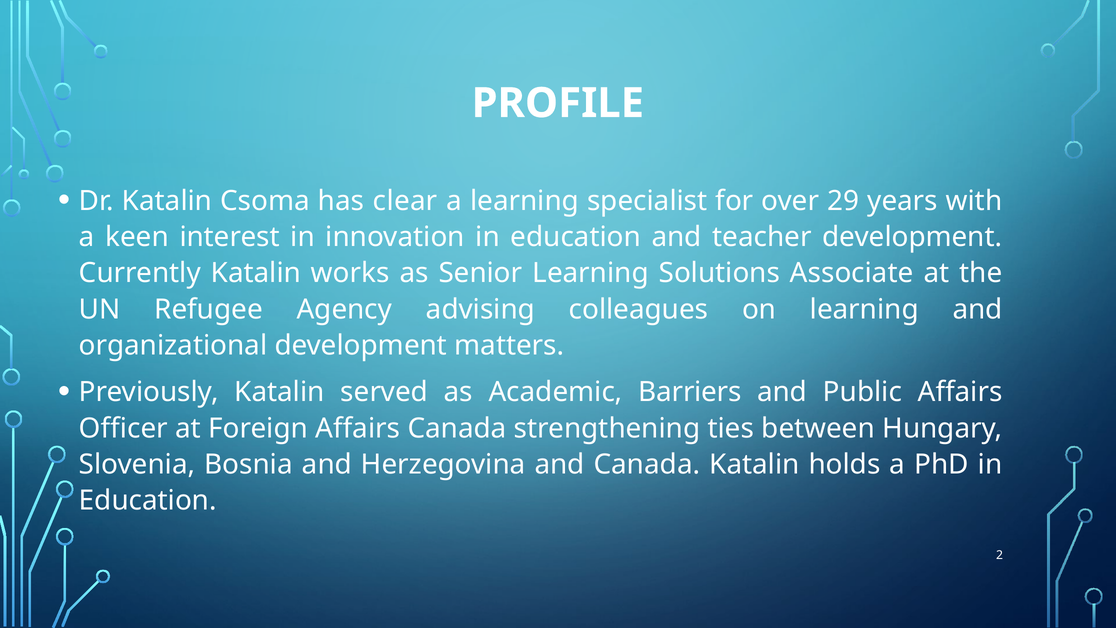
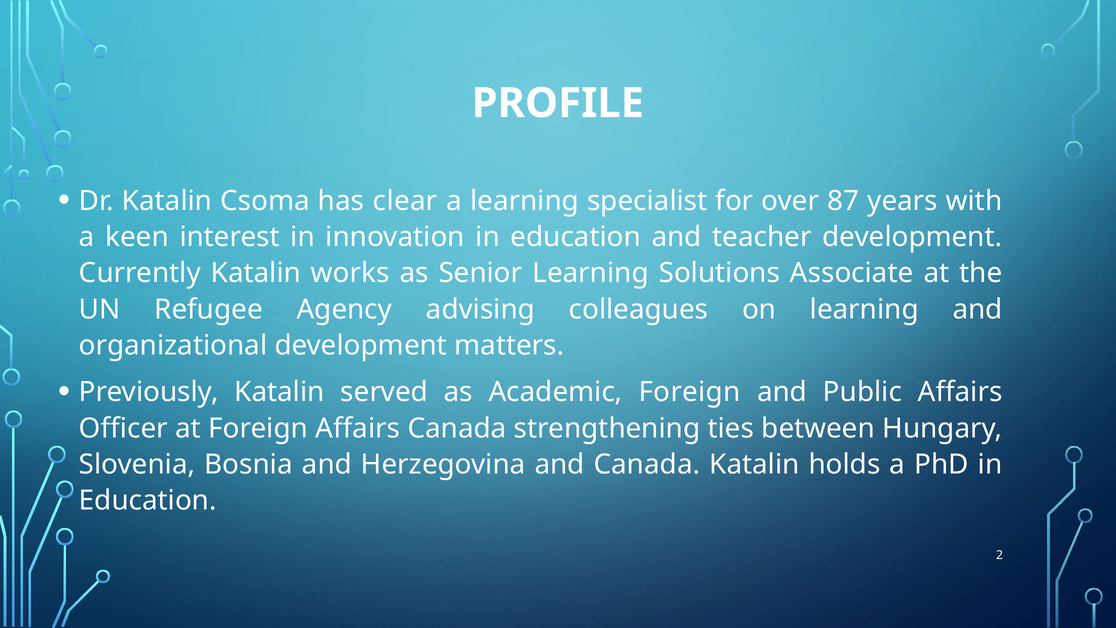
29: 29 -> 87 (843, 201)
Academic Barriers: Barriers -> Foreign (690, 392)
